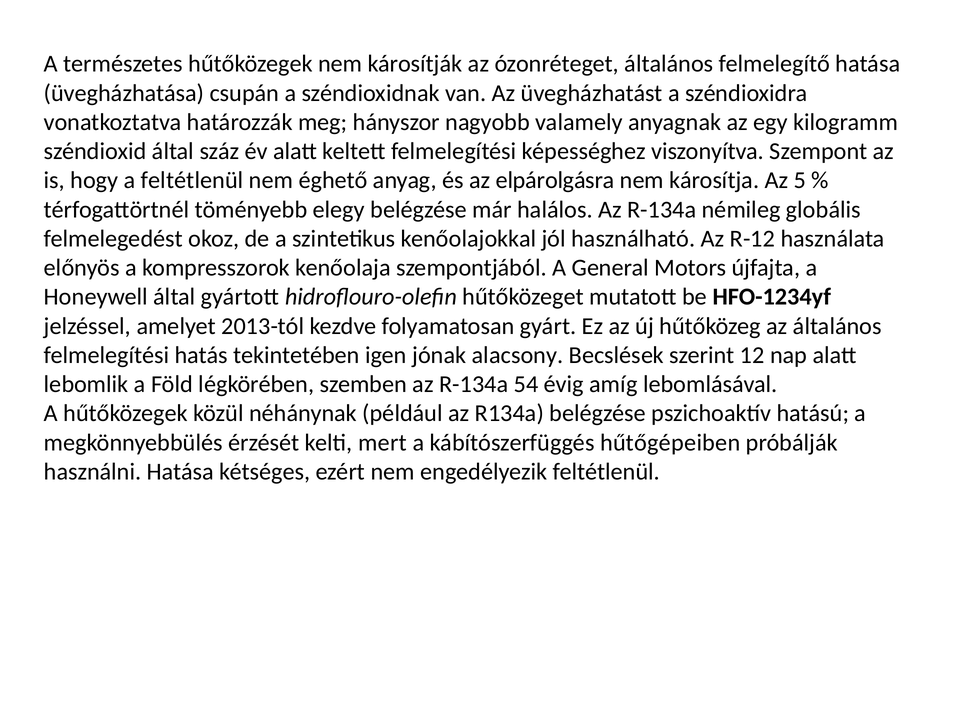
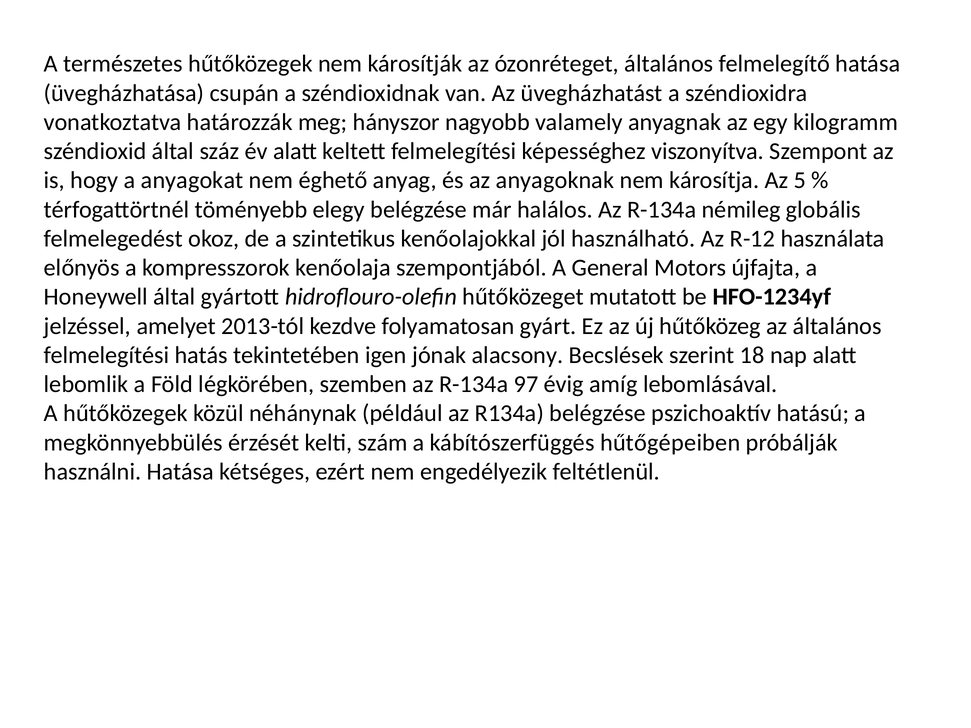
a feltétlenül: feltétlenül -> anyagokat (192, 180)
elpárolgásra: elpárolgásra -> anyagoknak (555, 180)
12: 12 -> 18 (752, 355)
54: 54 -> 97 (526, 384)
mert: mert -> szám (383, 443)
